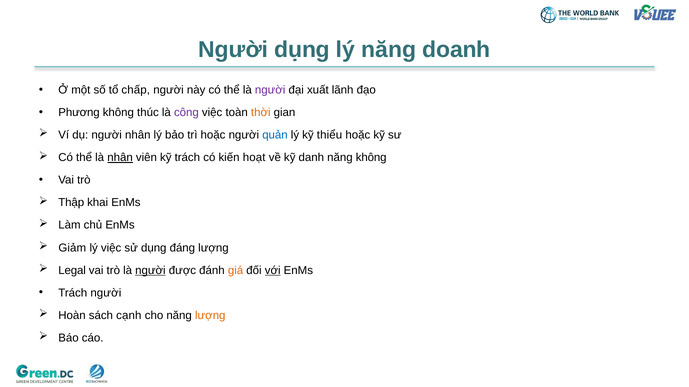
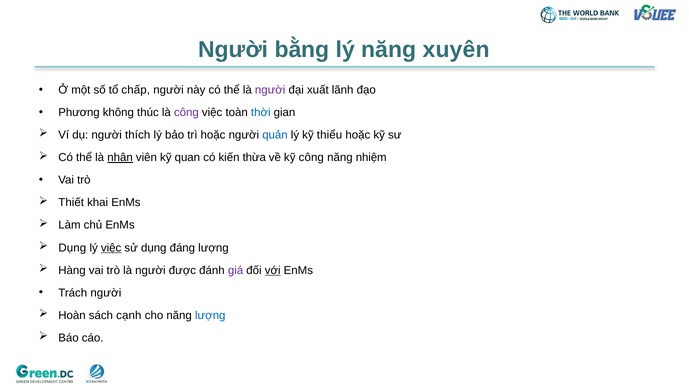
Người dụng: dụng -> bằng (302, 50)
doanh: doanh -> xuyên (456, 50)
thời colour: orange -> blue (261, 113)
người nhân: nhân -> thích (138, 135)
kỹ trách: trách -> quan (187, 158)
hoạt: hoạt -> thừa (254, 158)
kỹ danh: danh -> công (311, 158)
năng không: không -> nhiệm (371, 158)
Thập: Thập -> Thiết (71, 203)
Giảm: Giảm -> Dụng (72, 248)
việc underline: none -> present (111, 248)
Legal: Legal -> Hàng (72, 271)
người underline: present -> none (150, 271)
giá colour: orange -> purple (236, 271)
lượng colour: orange -> blue (210, 316)
